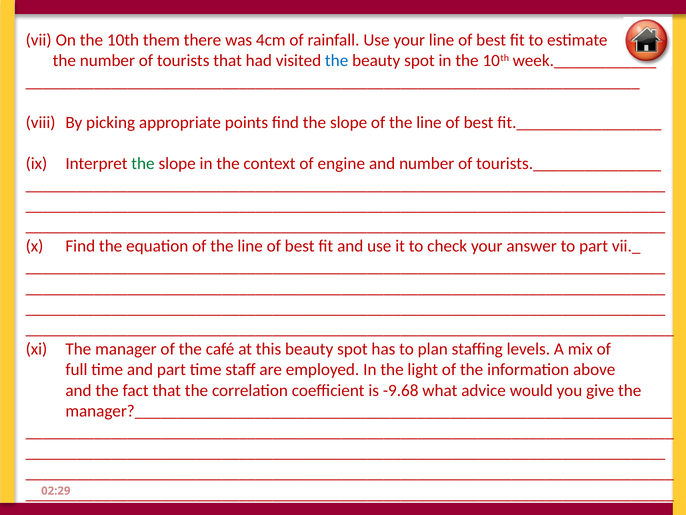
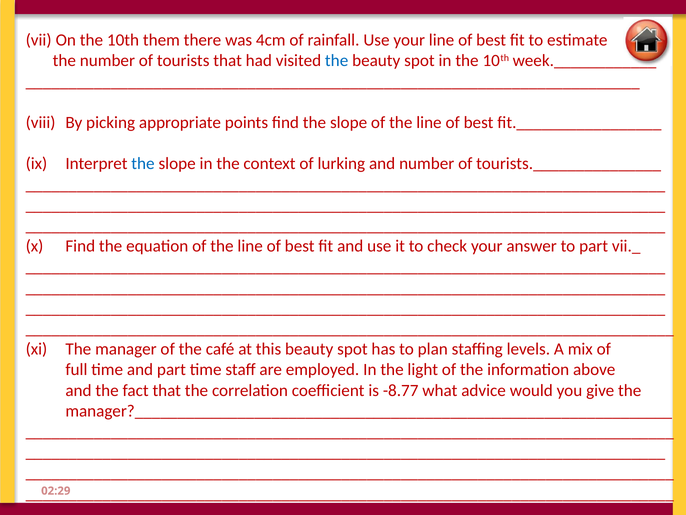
the colour: green -> blue (143, 164)
engine: engine -> lurking (341, 164)
-9.68: -9.68 -> -8.77 (401, 390)
